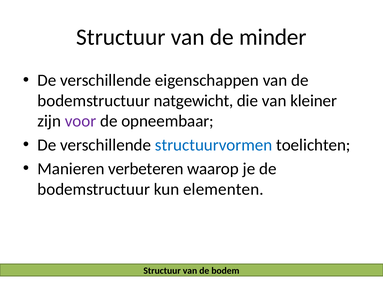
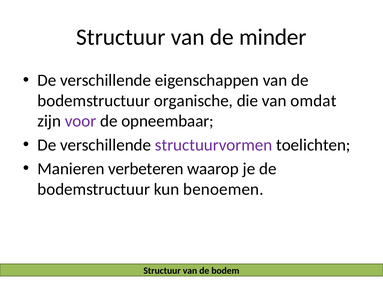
natgewicht: natgewicht -> organische (193, 101)
kleiner: kleiner -> omdat (314, 101)
structuurvormen colour: blue -> purple (214, 145)
elementen: elementen -> benoemen (223, 189)
